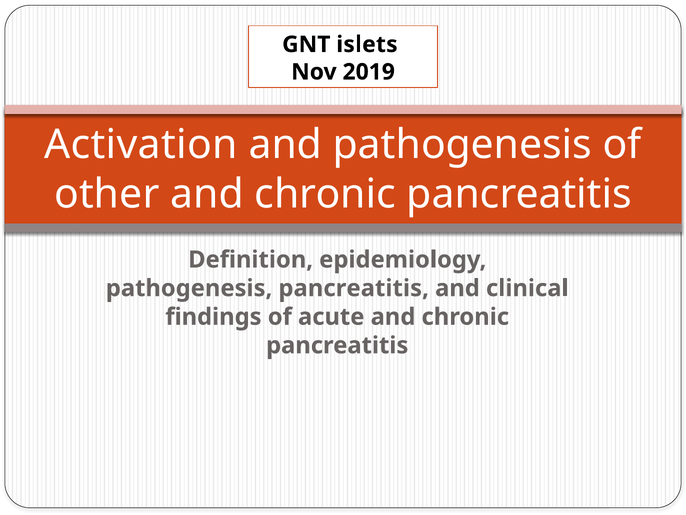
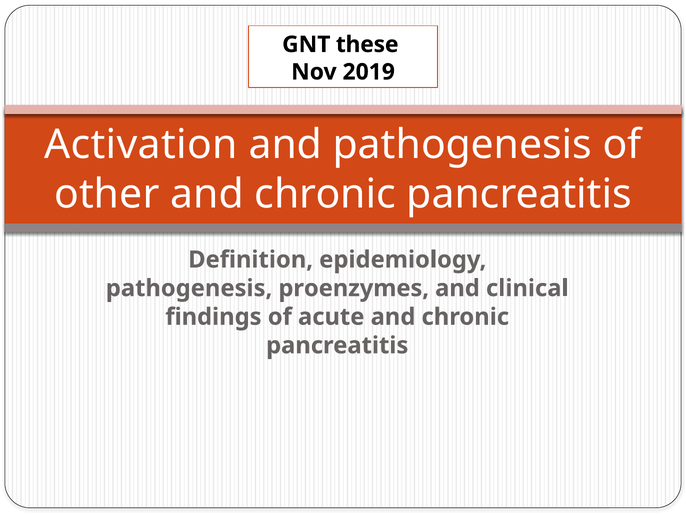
islets: islets -> these (367, 44)
pathogenesis pancreatitis: pancreatitis -> proenzymes (354, 288)
